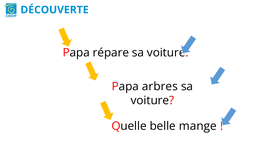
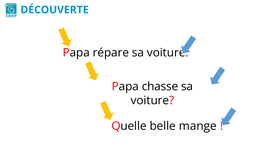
arbres: arbres -> chasse (160, 87)
